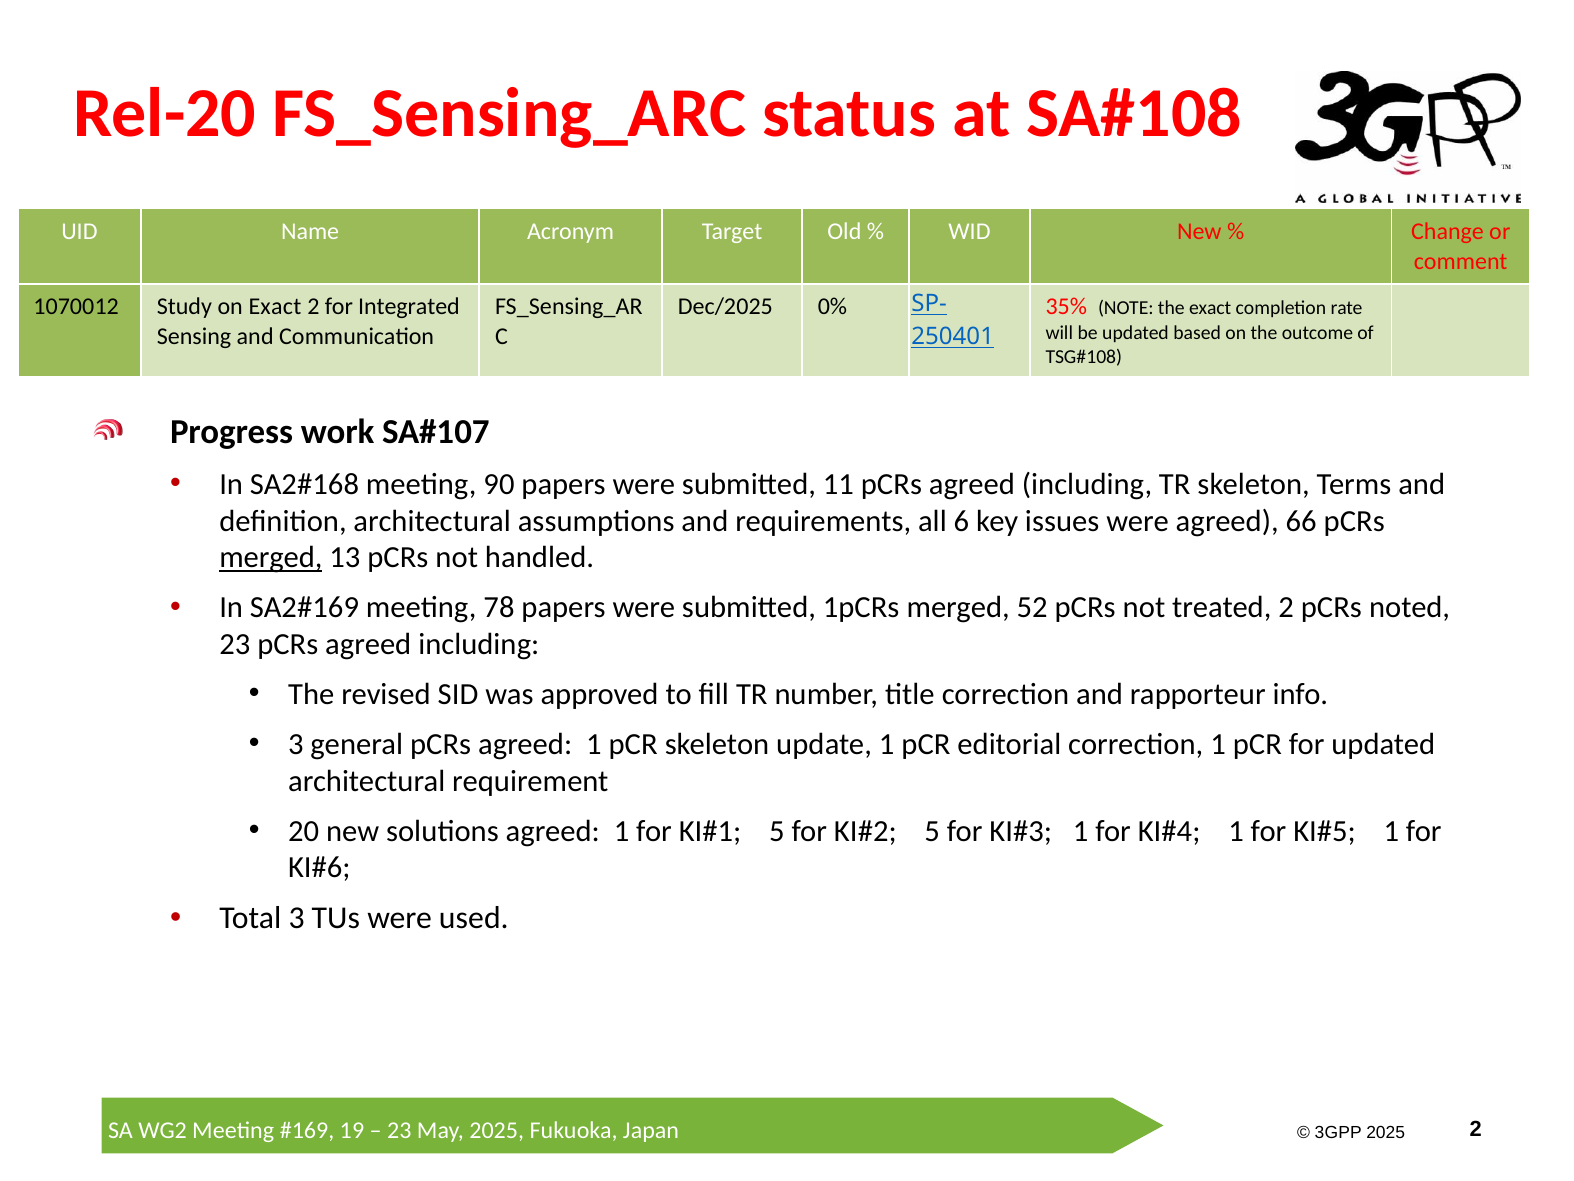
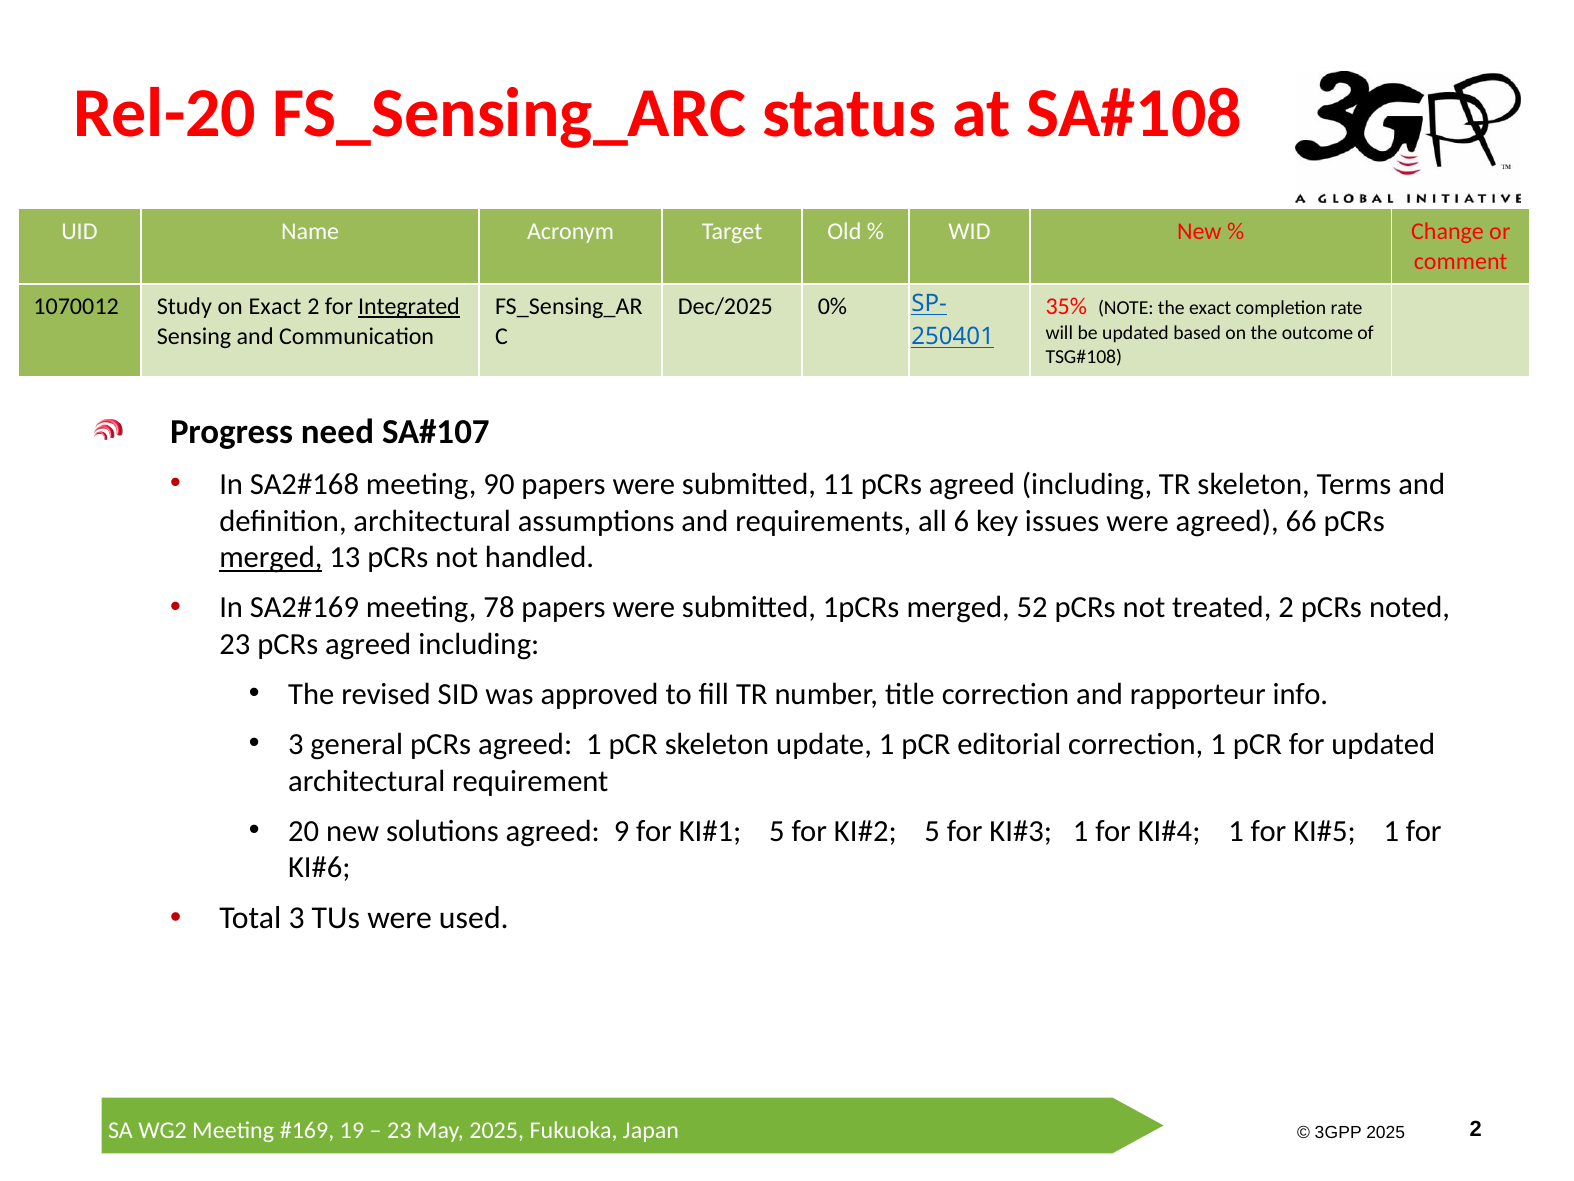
Integrated underline: none -> present (409, 307)
work: work -> need (337, 432)
solutions agreed 1: 1 -> 9 (622, 831)
